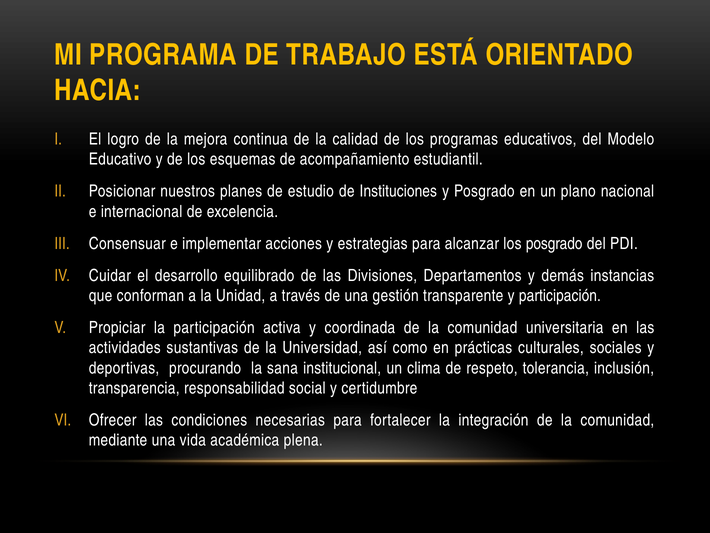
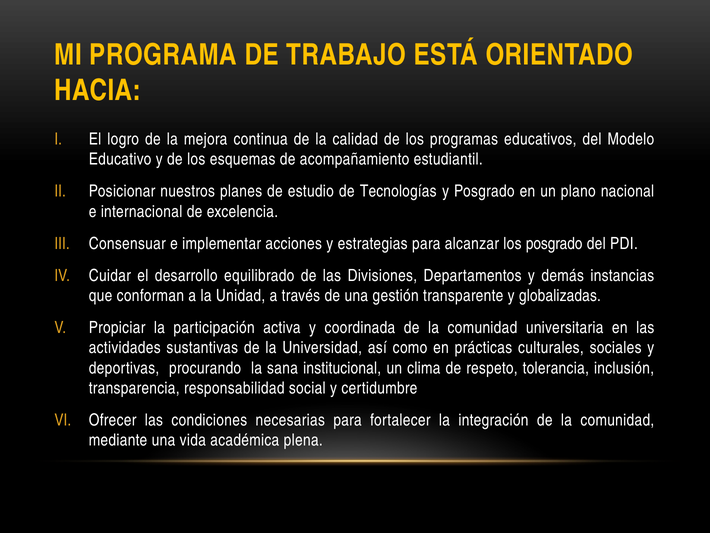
Instituciones: Instituciones -> Tecnologías (398, 191)
y participación: participación -> globalizadas (560, 295)
